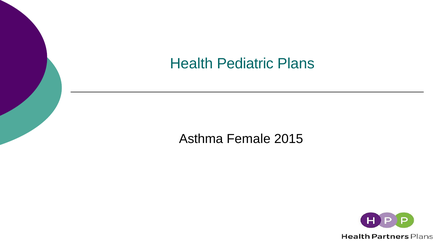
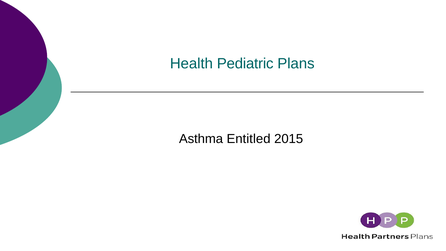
Female: Female -> Entitled (249, 139)
